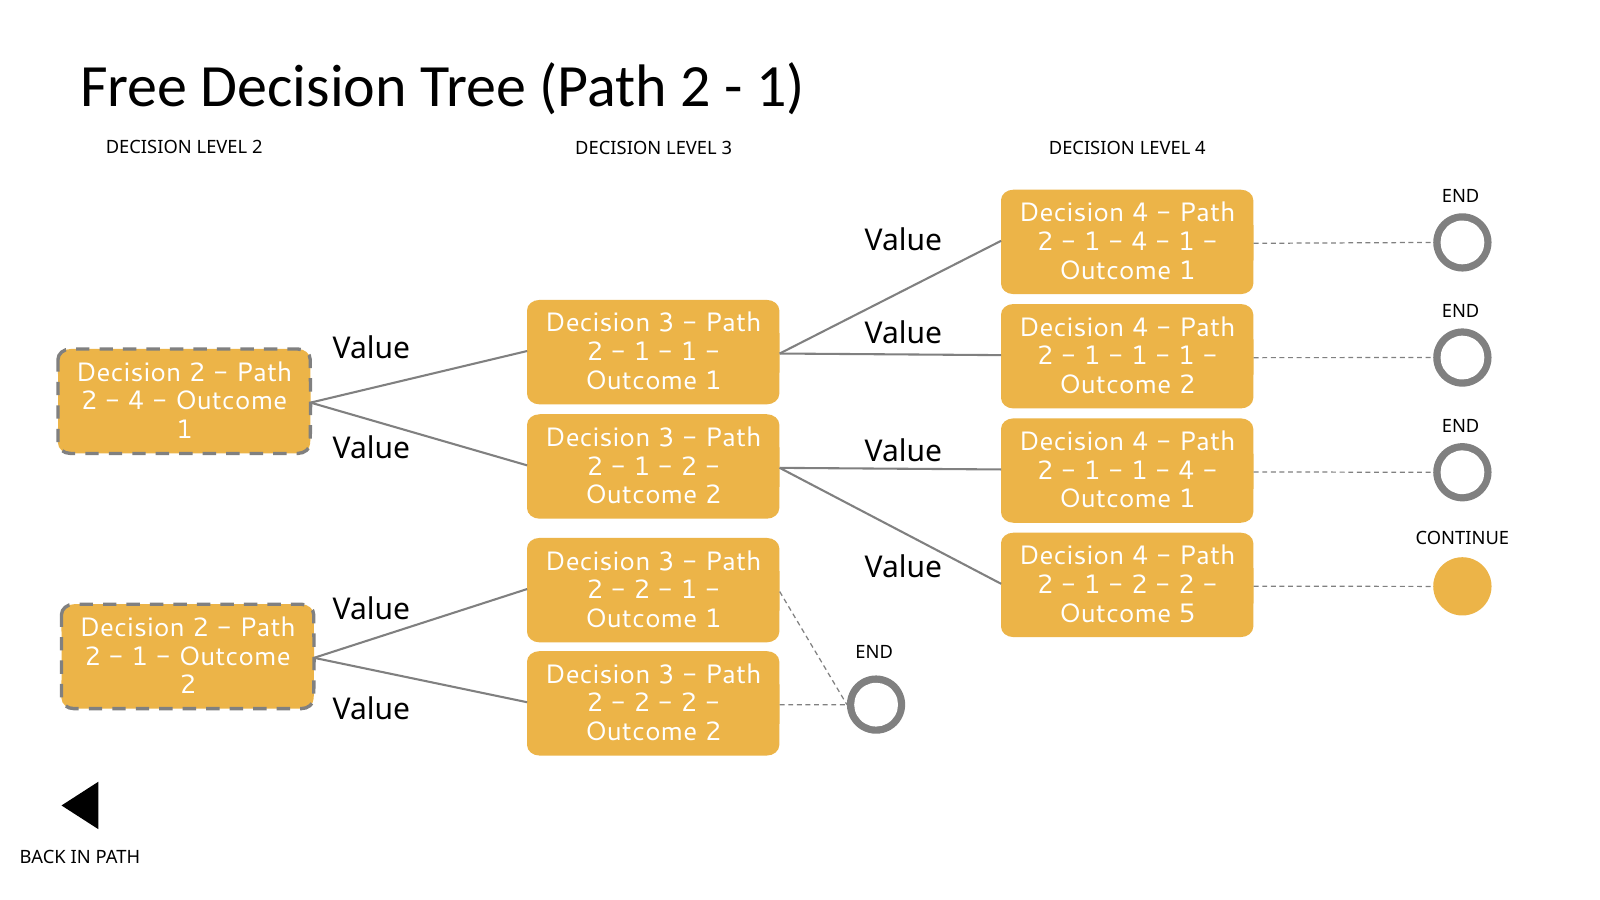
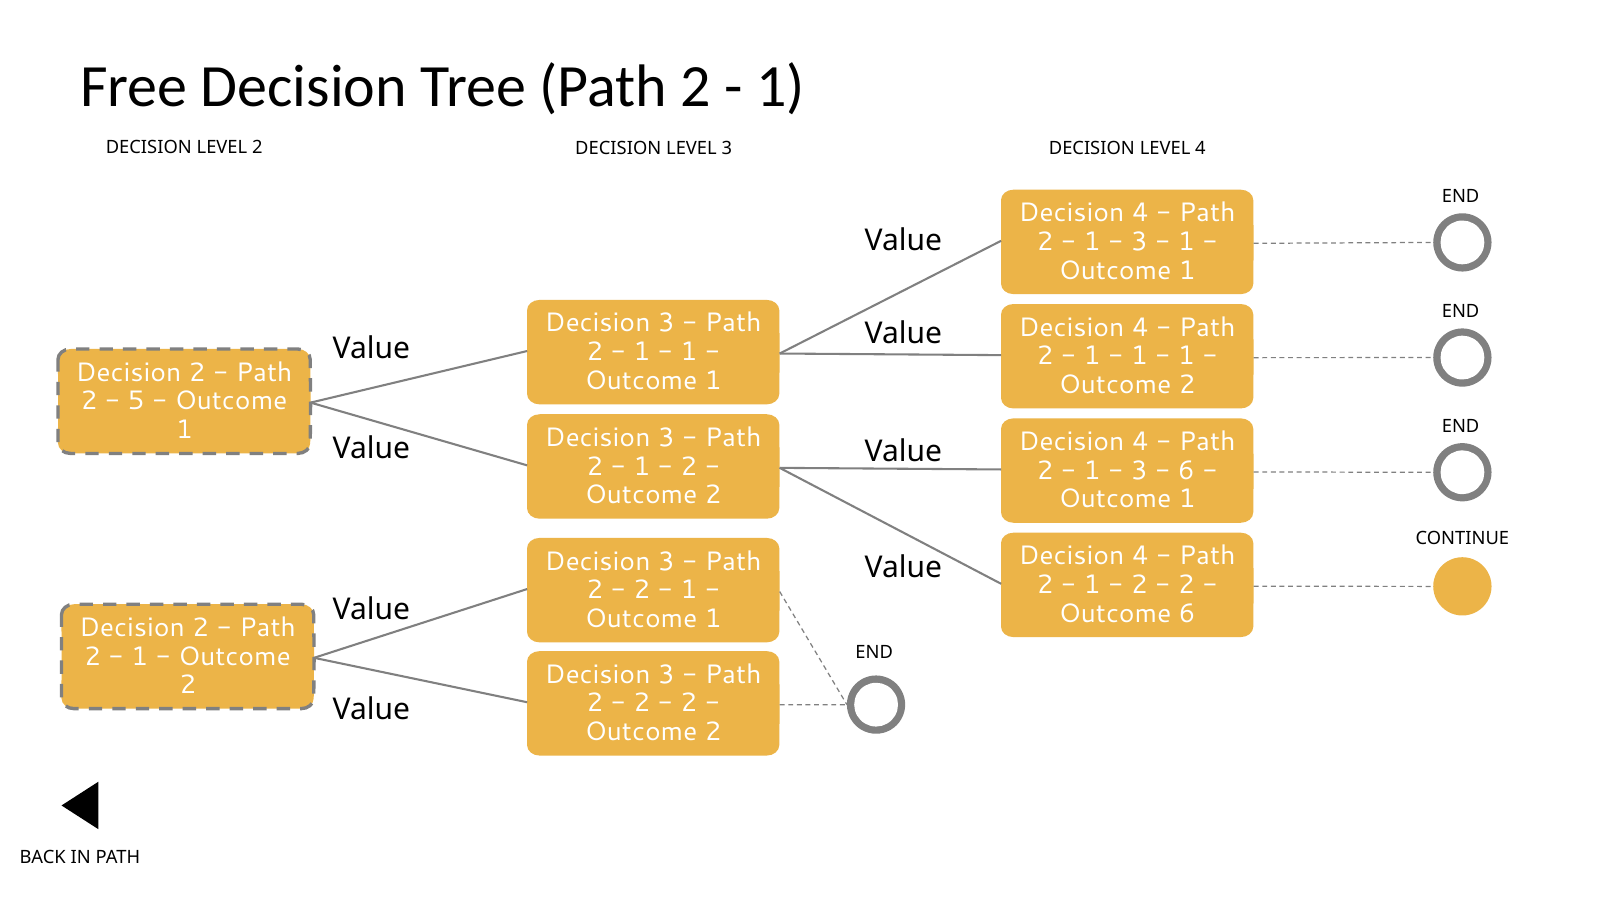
4: 4 -> 3 (1139, 242)
4: 4 -> 5 (136, 401)
1: 1 -> 3 (1139, 471)
4: 4 -> 6 (1186, 471)
Outcome 5: 5 -> 6 (1187, 614)
